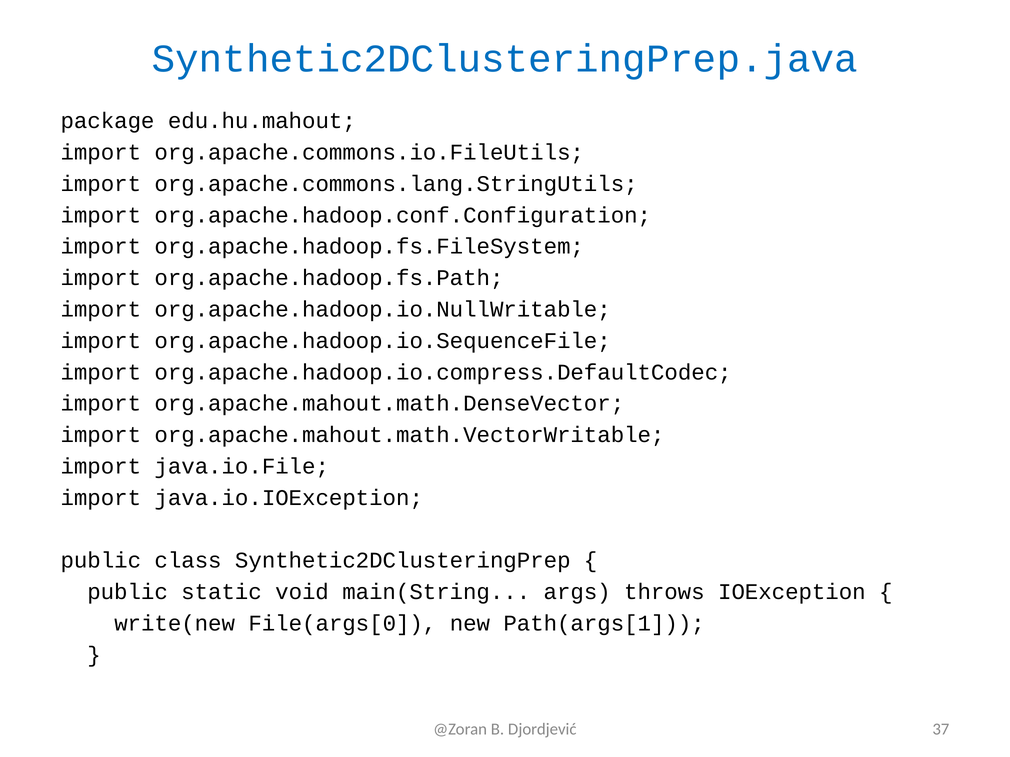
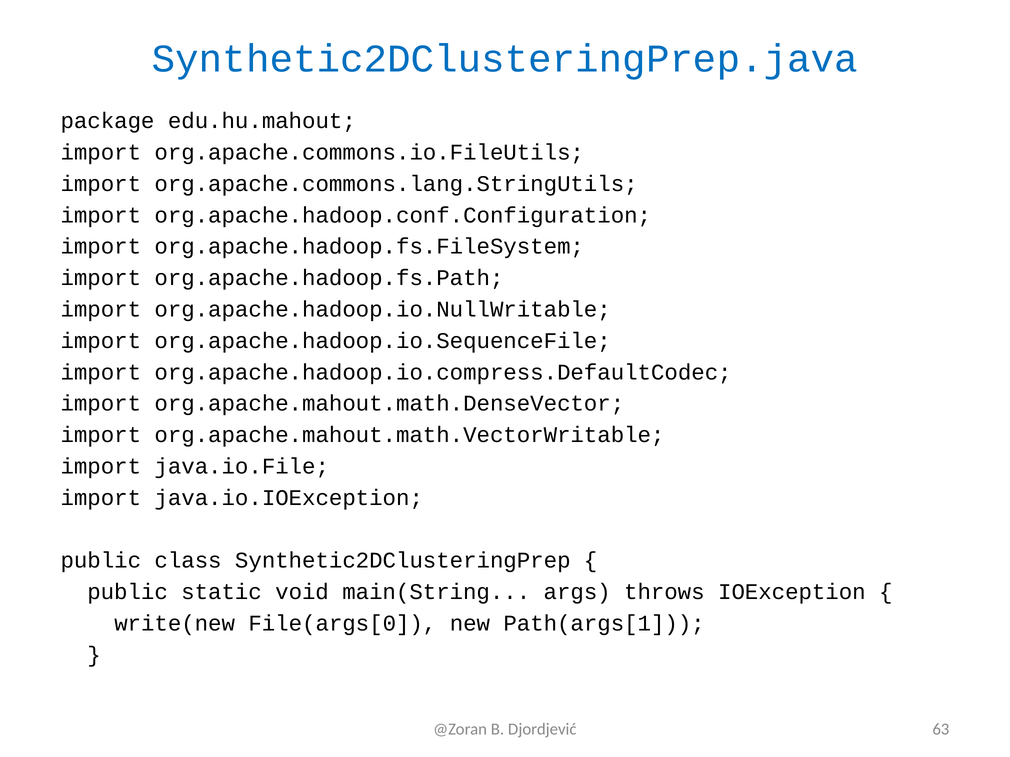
37: 37 -> 63 (941, 730)
